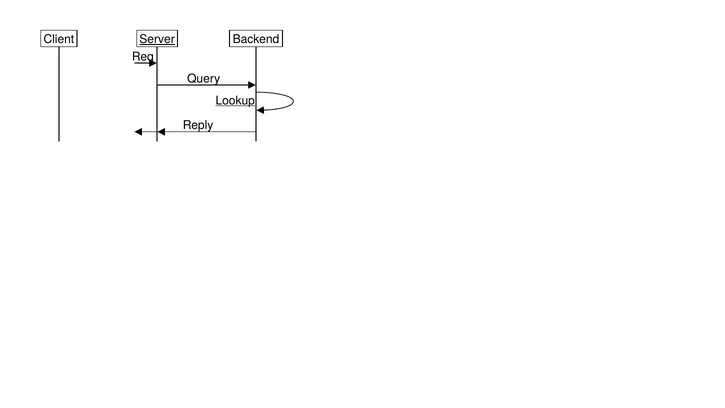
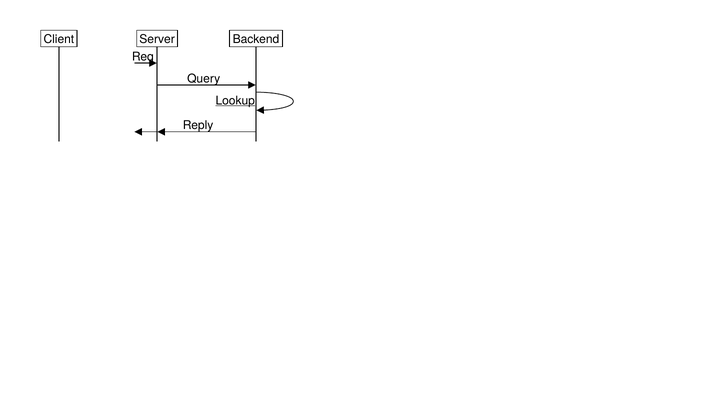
Server underline: present -> none (157, 39)
